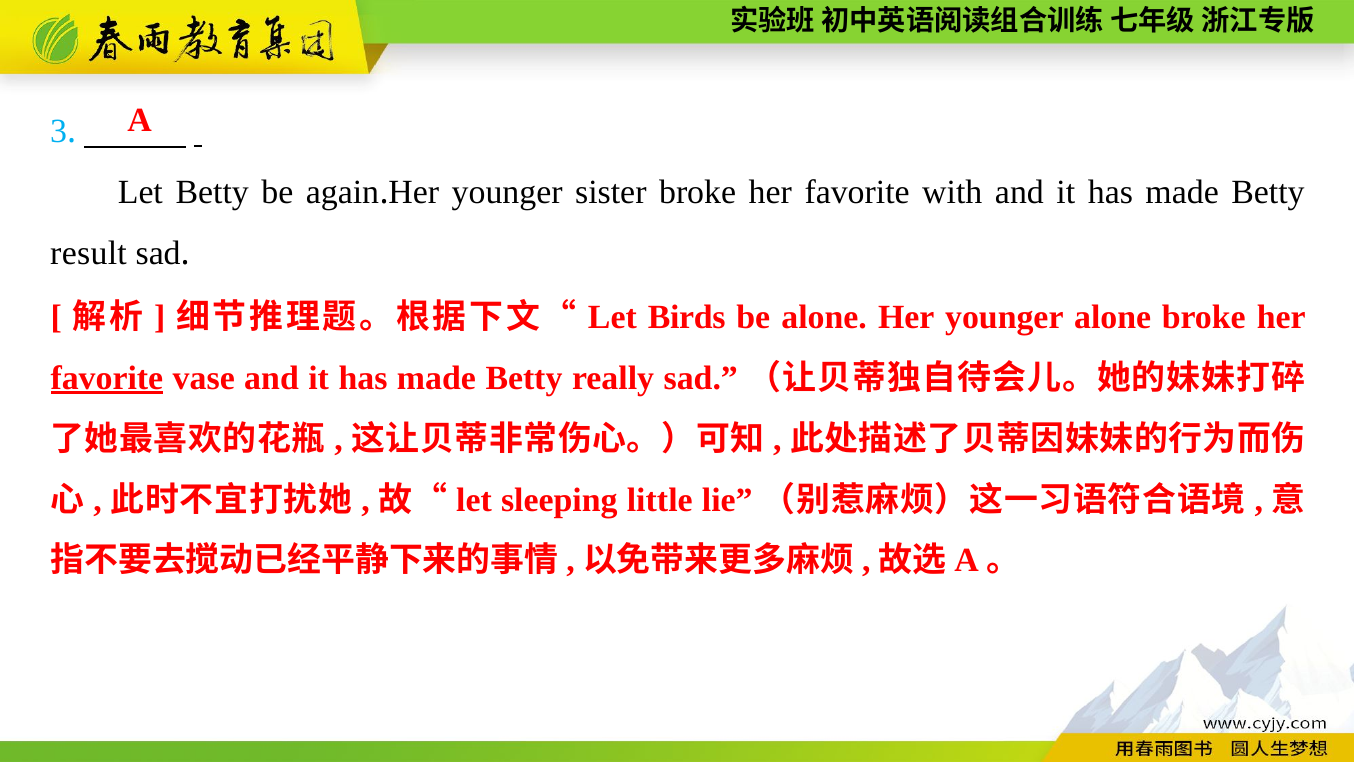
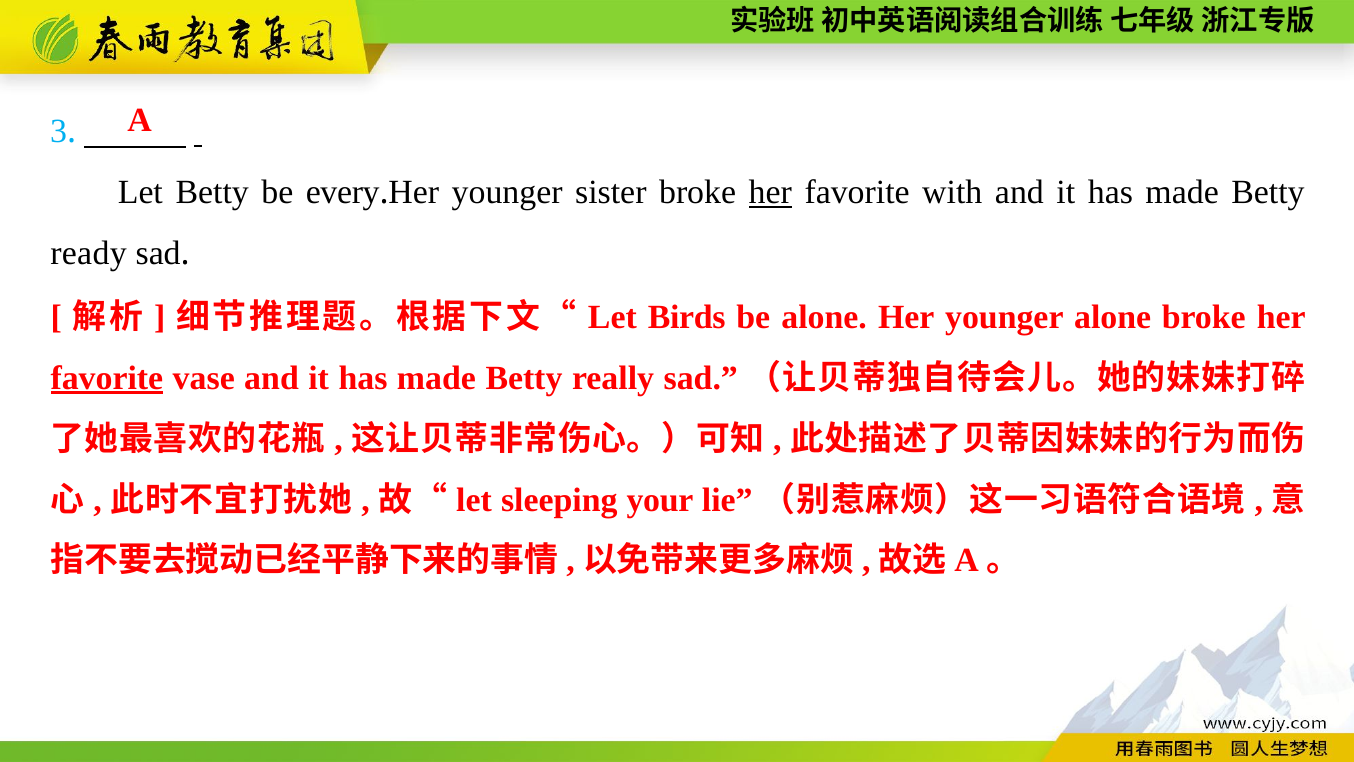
again: again -> every (343, 192)
her underline: none -> present (770, 192)
result: result -> ready (89, 253)
little: little -> your (660, 500)
